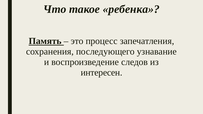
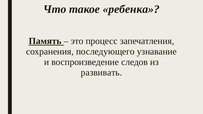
интересен: интересен -> развивать (101, 73)
